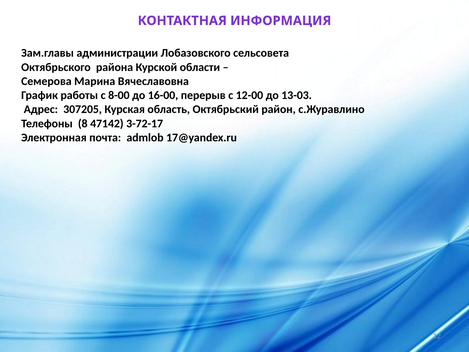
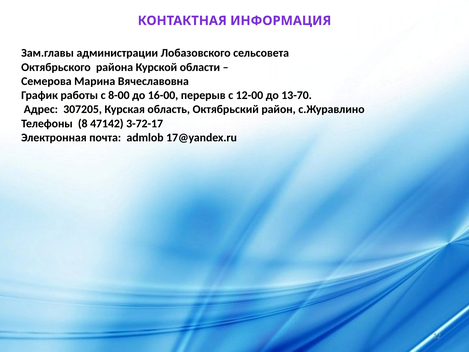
13-03: 13-03 -> 13-70 (297, 95)
